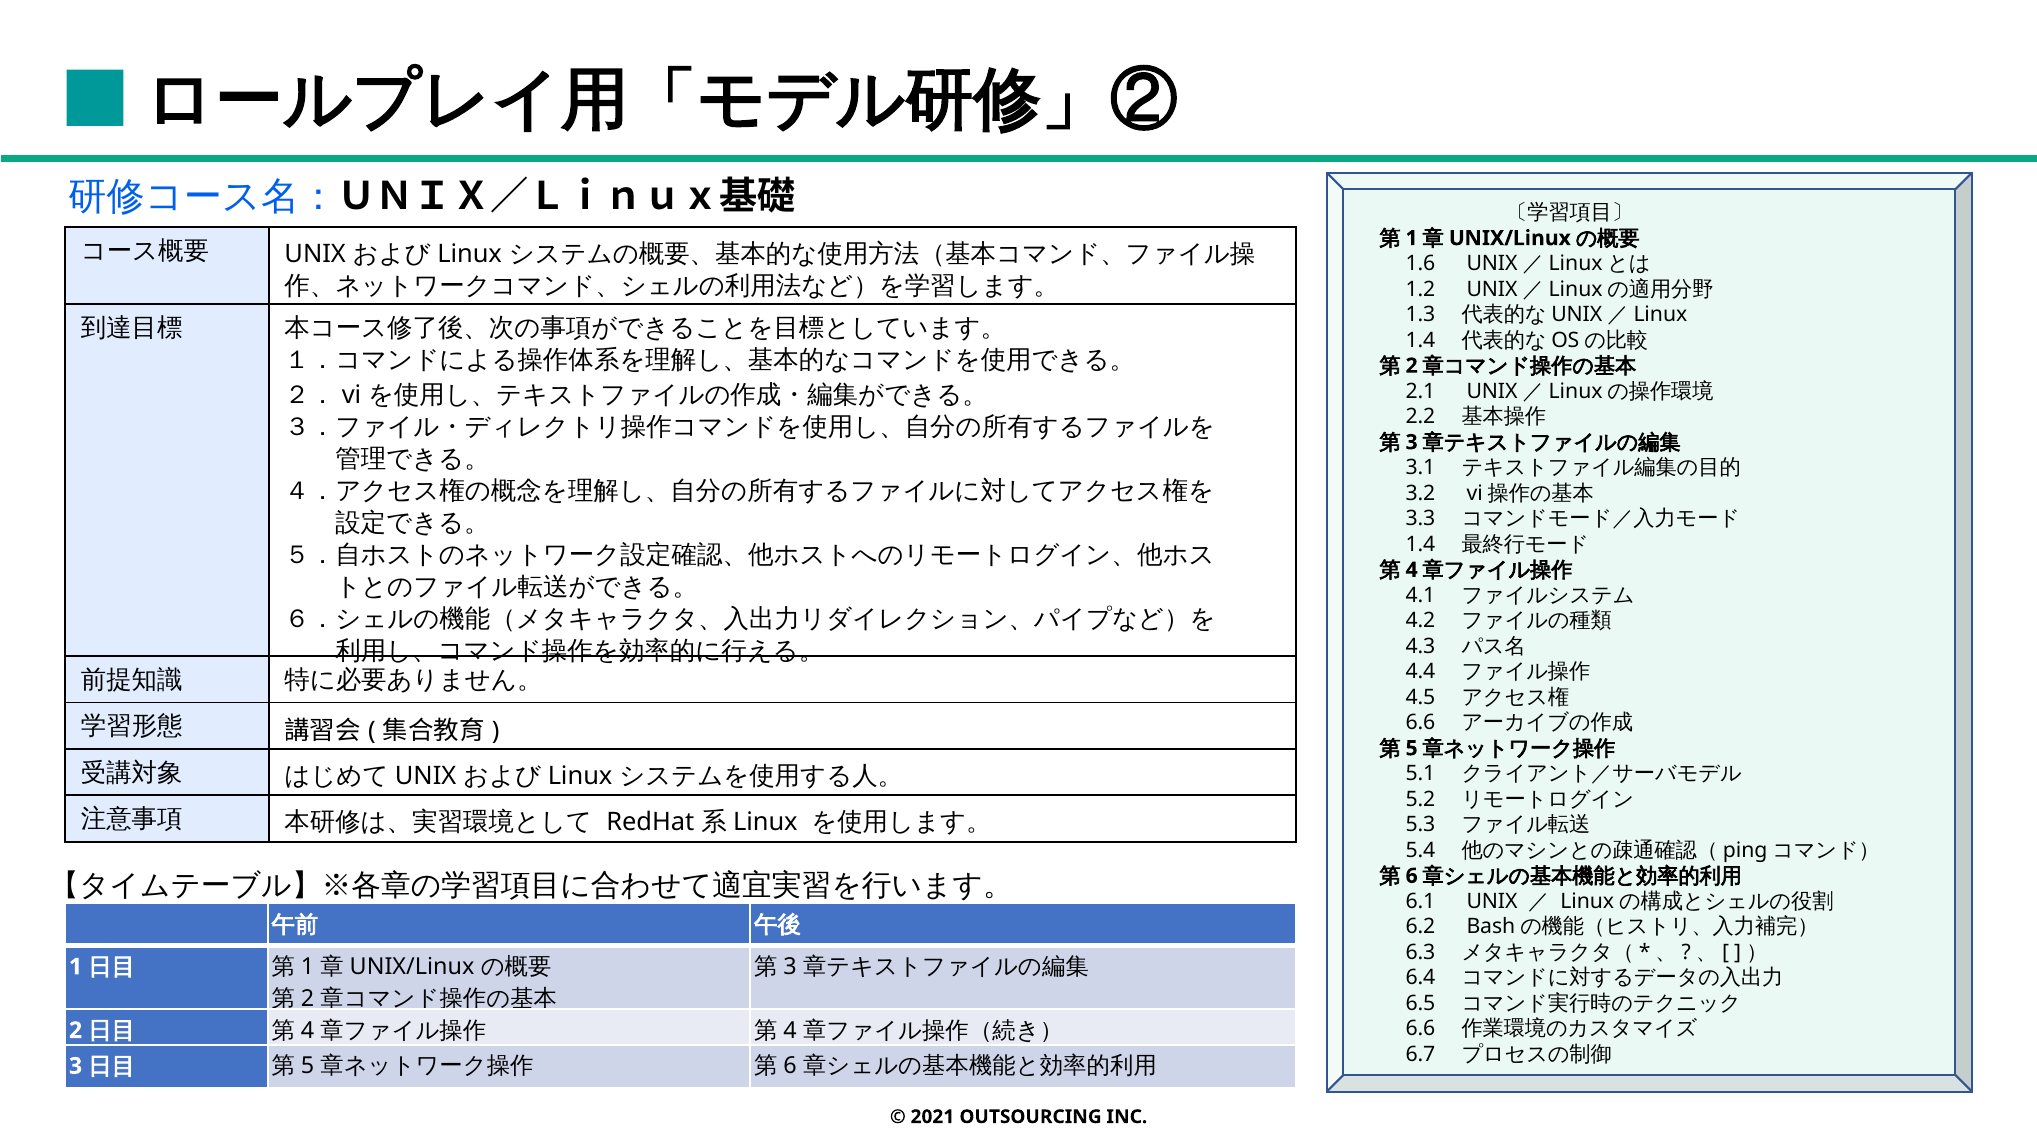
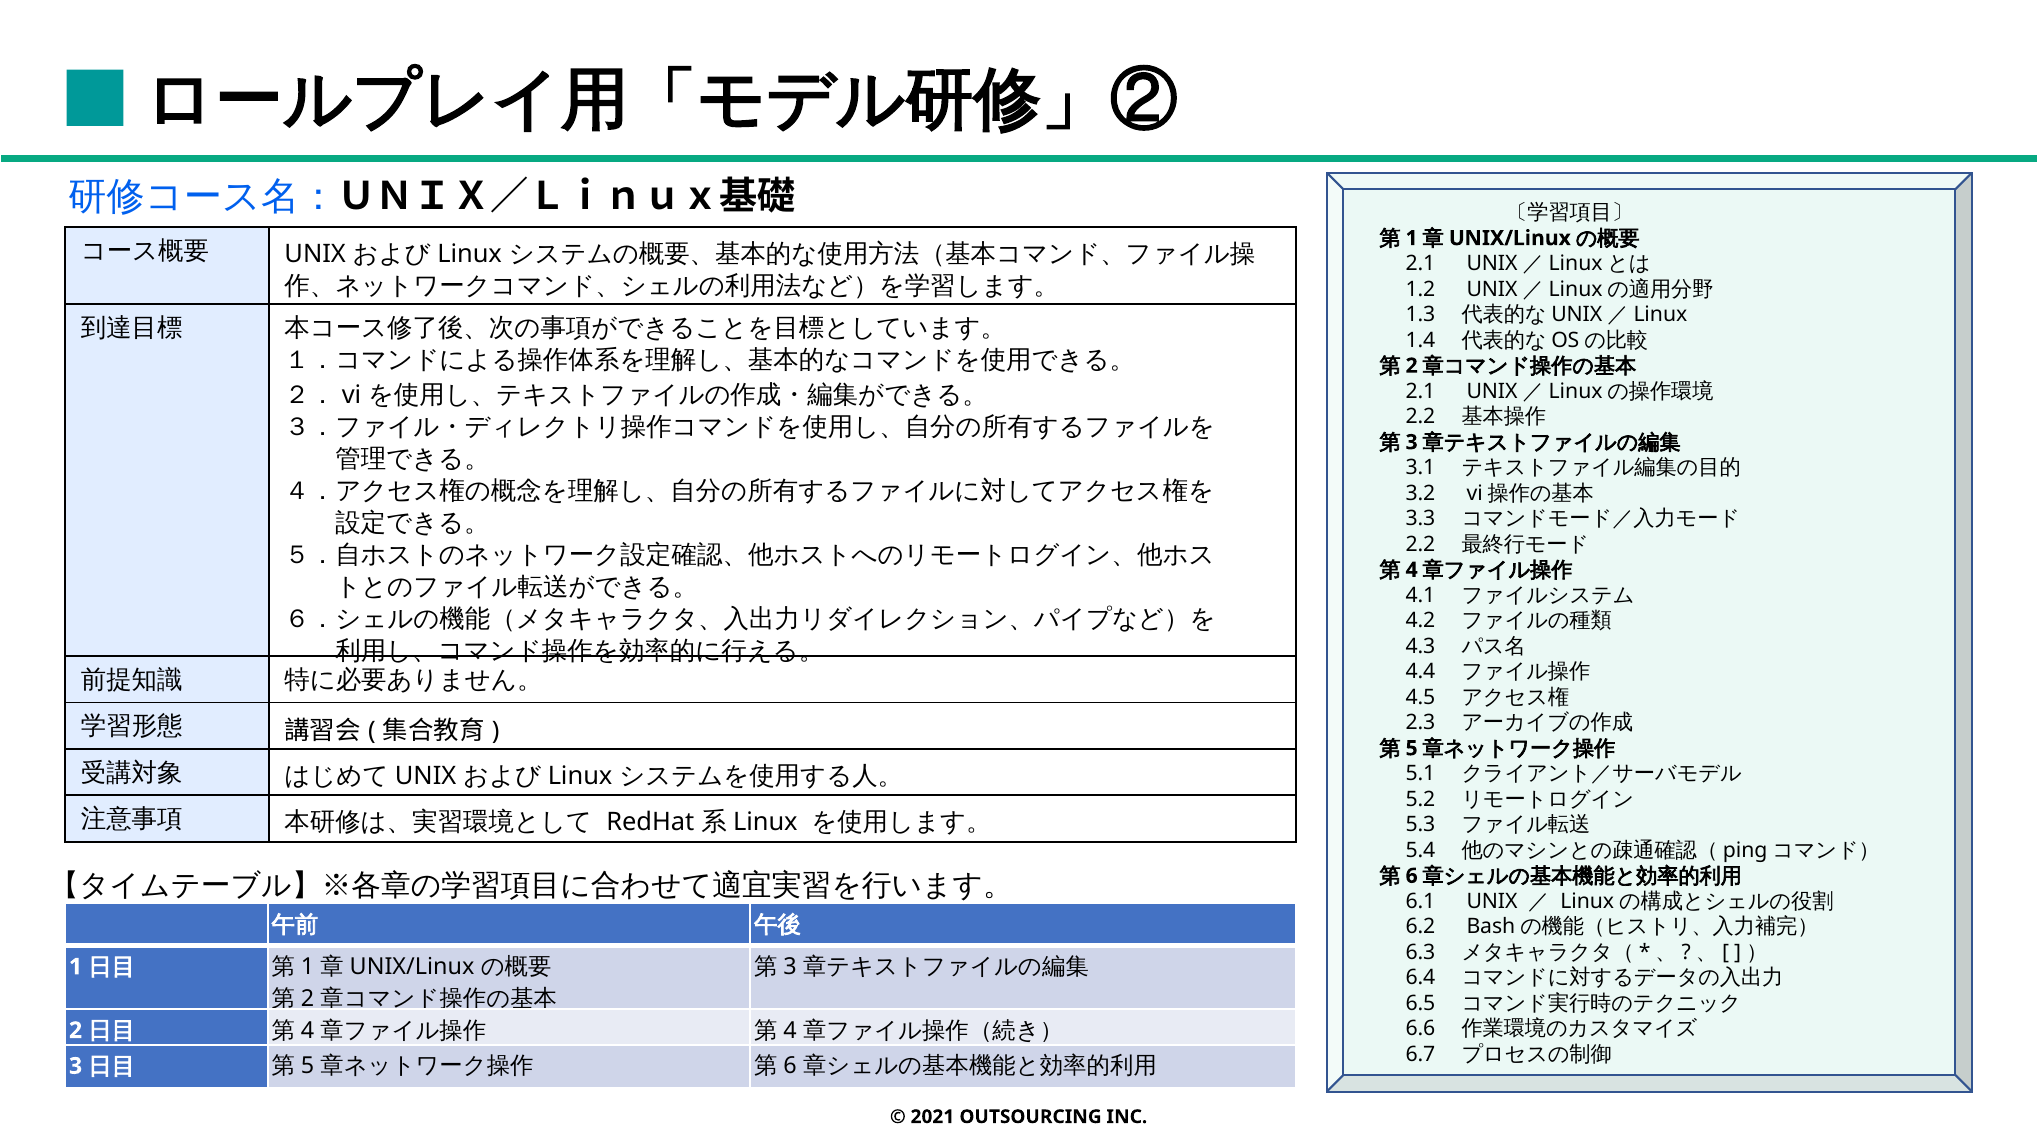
1.6: 1.6 -> 2.1 (1420, 264)
1.4: 1.4 -> 2.2 (1420, 544)
6.6: 6.6 -> 2.3 (1420, 723)
